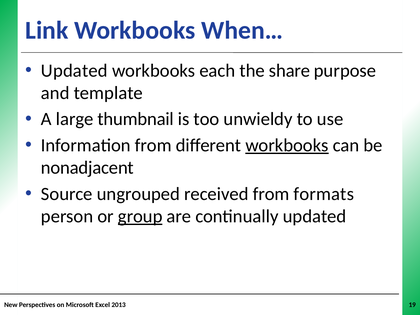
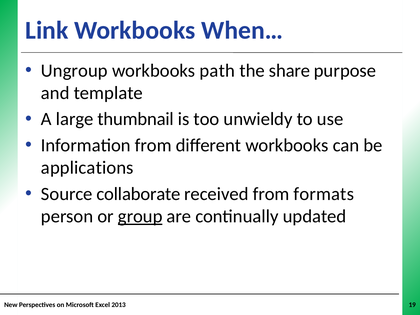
Updated: Updated -> Ungroup (74, 71)
each: each -> path (217, 71)
workbooks underline: present -> none (287, 145)
nonadjacent: nonadjacent -> applications (87, 168)
ungrouped: ungrouped -> collaborate (138, 194)
